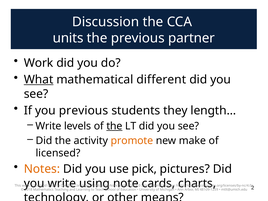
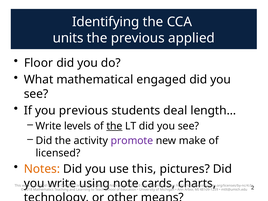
Discussion: Discussion -> Identifying (106, 22)
partner: partner -> applied (191, 38)
Work: Work -> Floor (39, 63)
What underline: present -> none (39, 80)
different: different -> engaged (161, 80)
they: they -> deal (175, 111)
promote colour: orange -> purple (132, 141)
use pick: pick -> this (144, 169)
